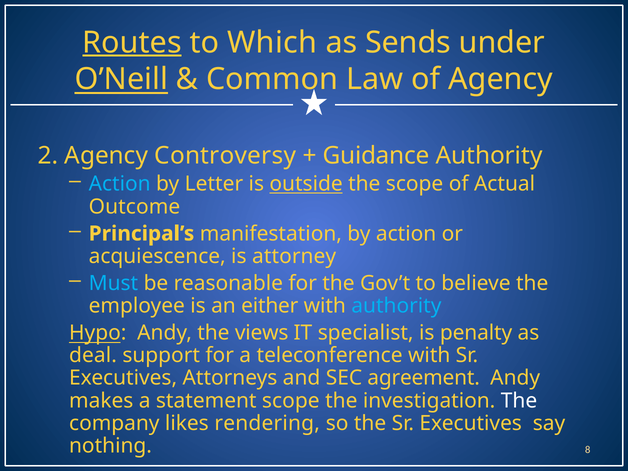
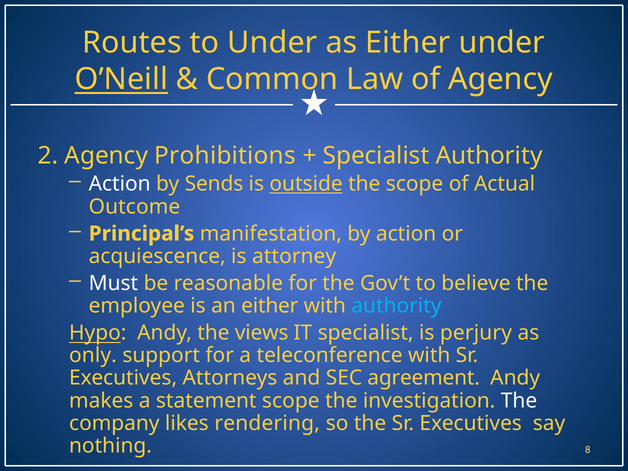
Routes underline: present -> none (132, 42)
to Which: Which -> Under (272, 42)
as Sends: Sends -> Either (408, 42)
Controversy: Controversy -> Prohibitions (225, 156)
Guidance: Guidance -> Specialist (376, 156)
Action colour: light blue -> white (120, 184)
Letter: Letter -> Sends (214, 184)
Must colour: light blue -> white (113, 283)
penalty: penalty -> perjury (476, 333)
deal: deal -> only (93, 355)
